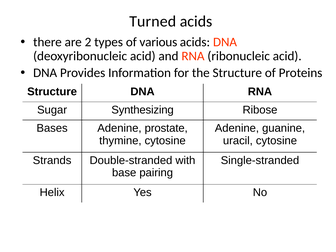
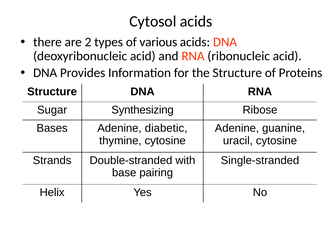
Turned: Turned -> Cytosol (153, 21)
prostate: prostate -> diabetic (166, 128)
